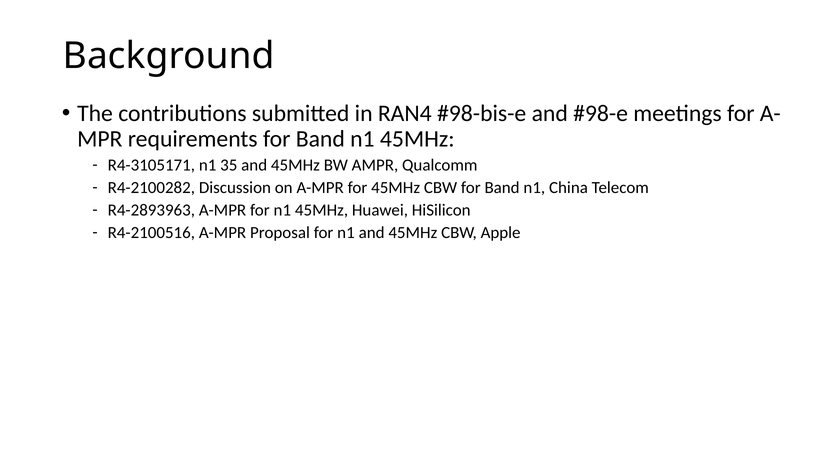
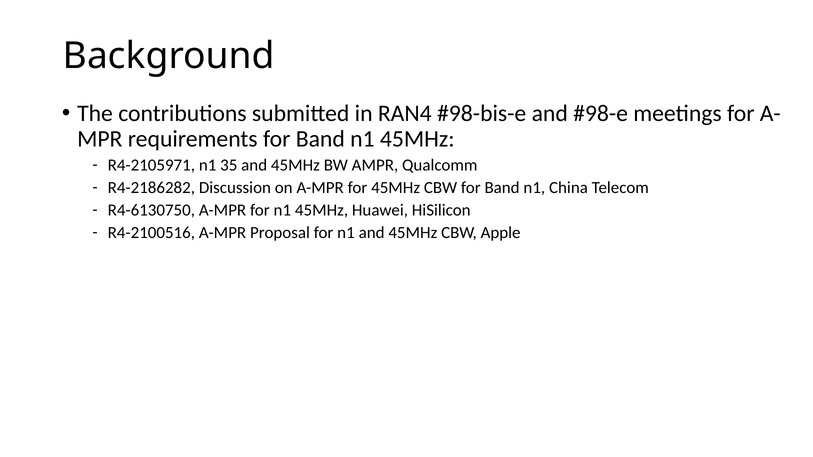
R4-3105171: R4-3105171 -> R4-2105971 (151, 165)
R4-2100282: R4-2100282 -> R4-2186282 (151, 188)
R4-2893963: R4-2893963 -> R4-6130750 (151, 210)
